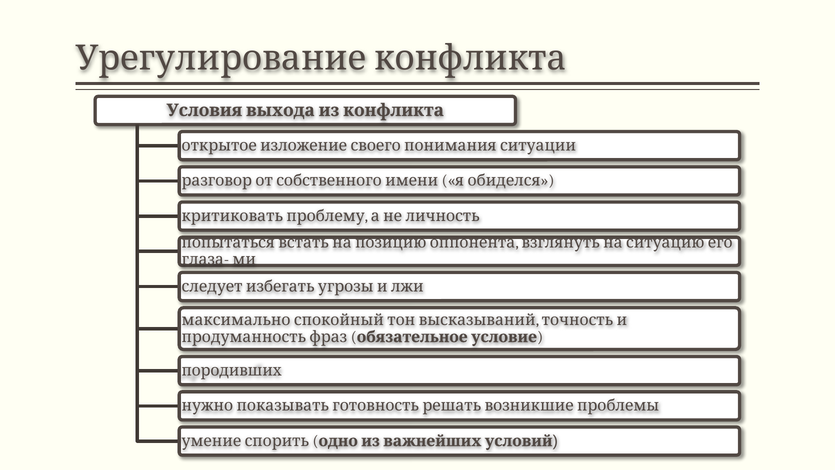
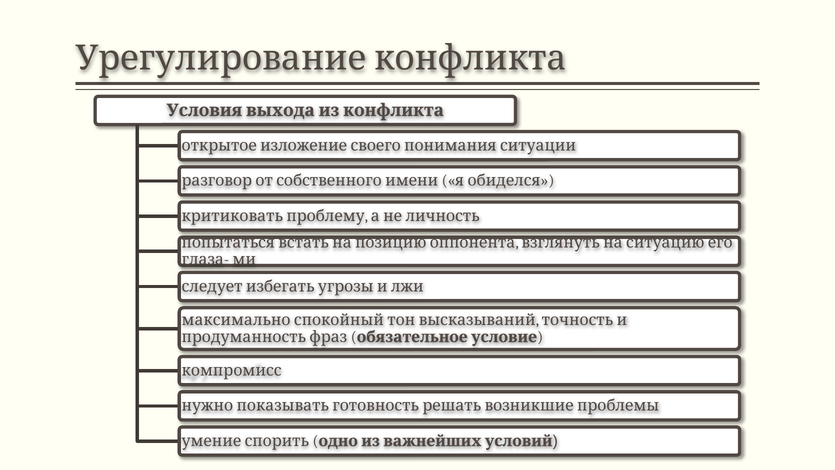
породивших: породивших -> компромисс (232, 370)
